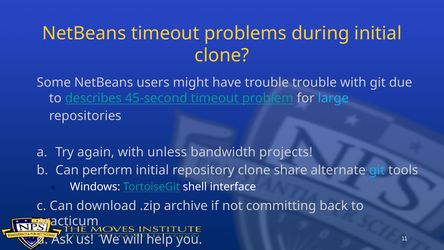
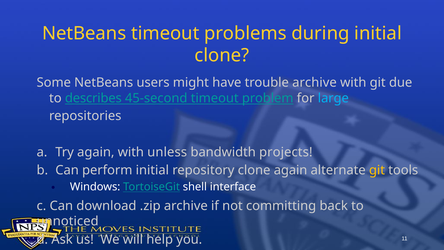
trouble trouble: trouble -> archive (314, 82)
clone share: share -> again (291, 170)
git colour: light blue -> yellow (377, 170)
practicum: practicum -> unnoticed (68, 221)
